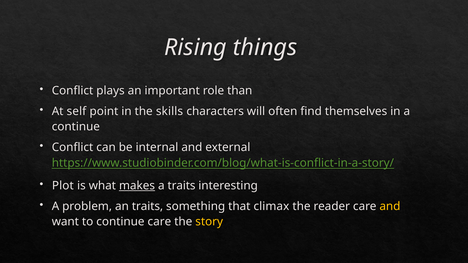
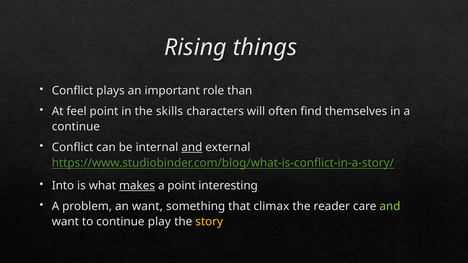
self: self -> feel (77, 111)
and underline: none -> present (192, 148)
Plot: Plot -> Into (63, 186)
a traits: traits -> point (182, 186)
an traits: traits -> want (147, 207)
and colour: yellow -> light green (390, 207)
continue care: care -> play (159, 222)
